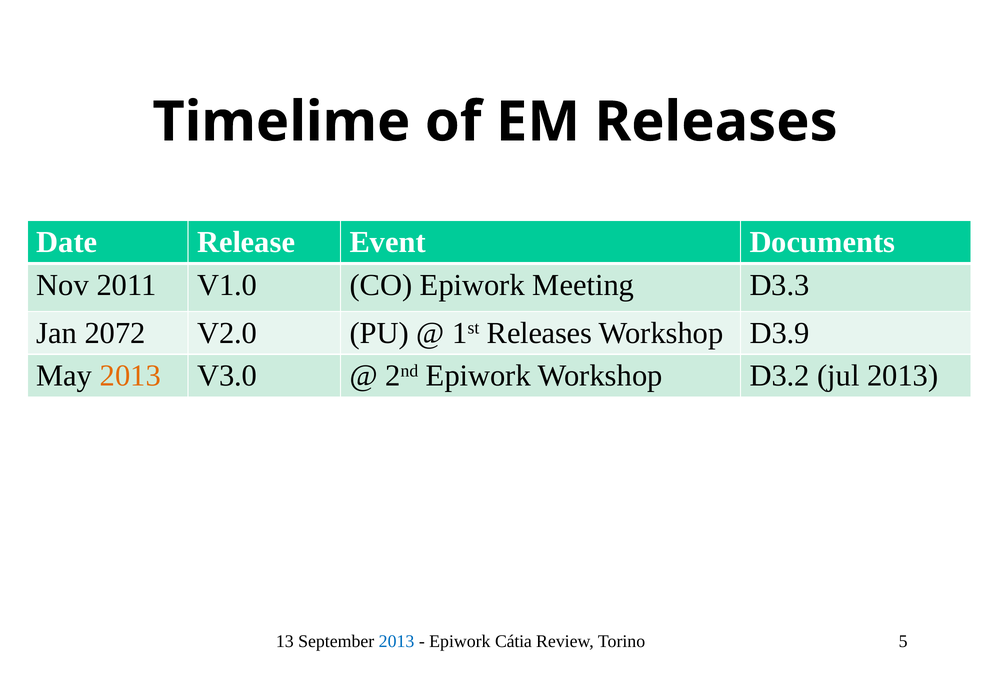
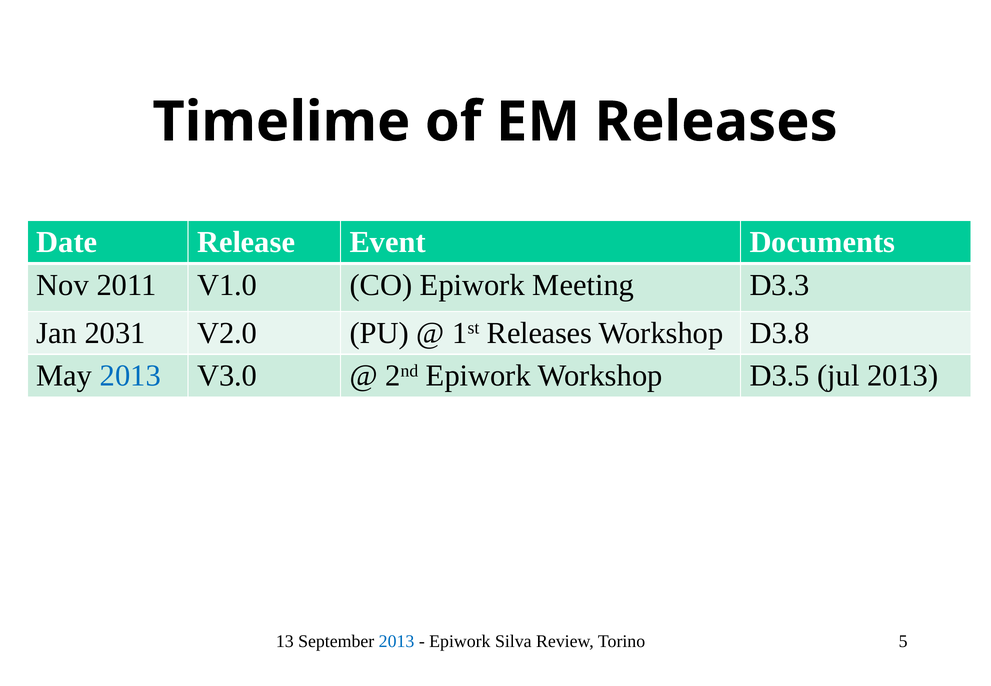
2072: 2072 -> 2031 (115, 333)
D3.9: D3.9 -> D3.8 (780, 333)
2013 colour: orange -> blue (130, 376)
D3.2: D3.2 -> D3.5 (780, 376)
Cátia: Cátia -> Silva (513, 642)
